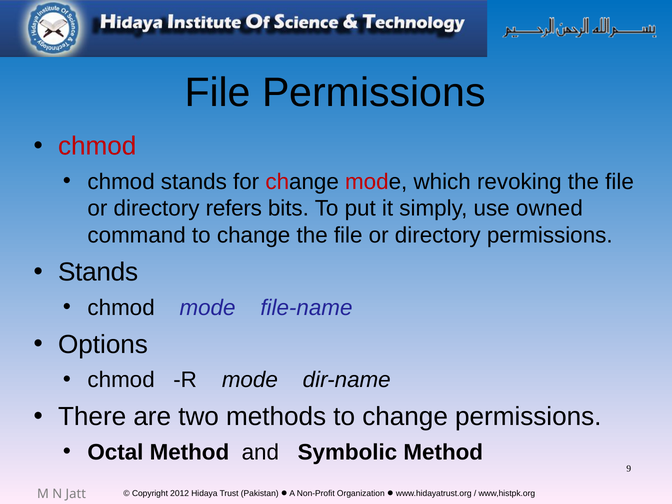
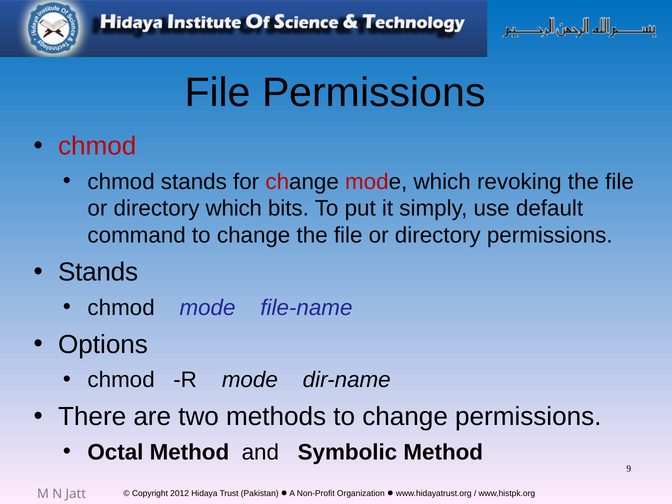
directory refers: refers -> which (234, 209)
owned: owned -> default (550, 209)
